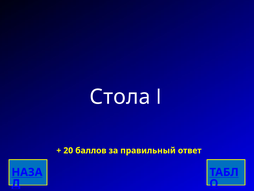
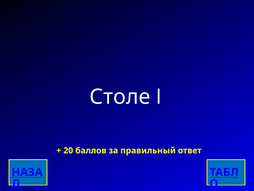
Стола: Стола -> Столе (120, 97)
